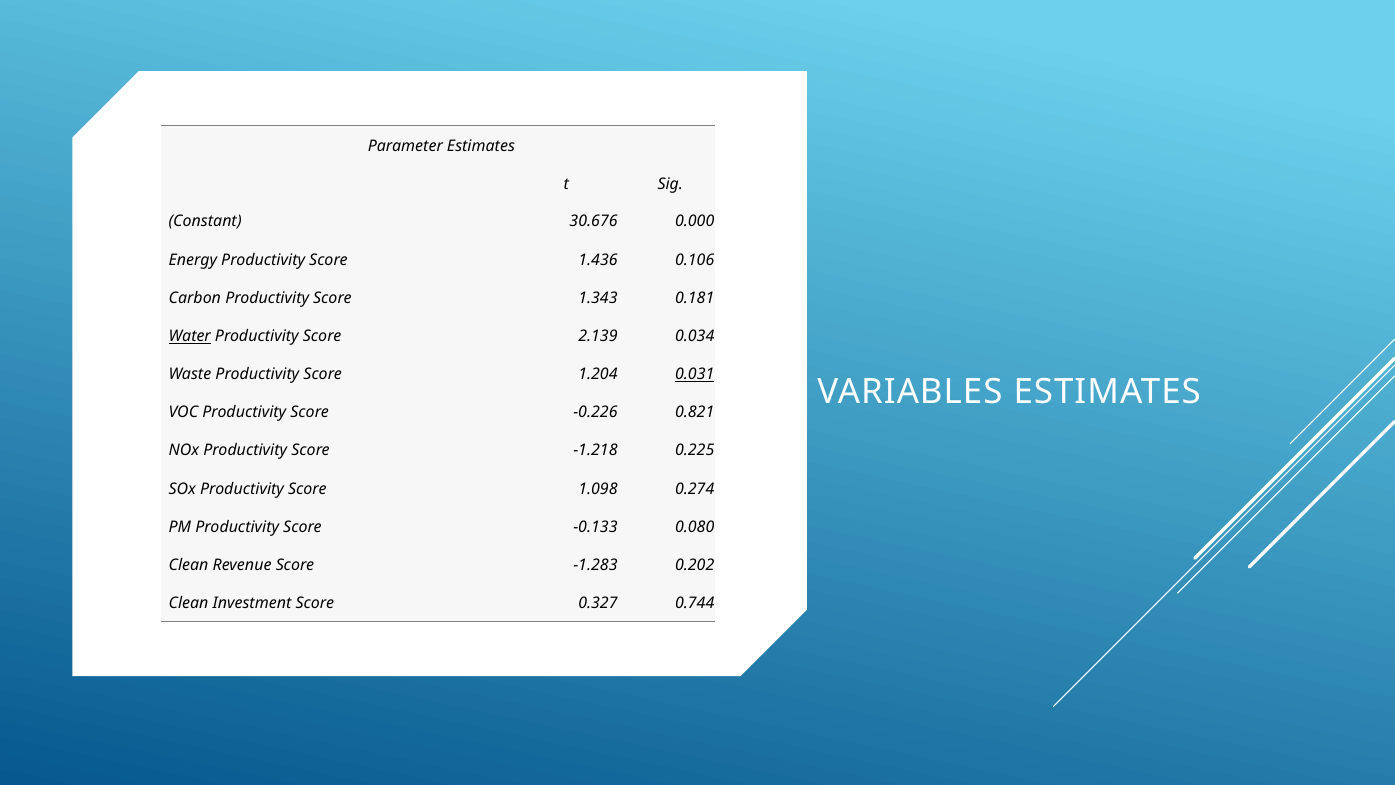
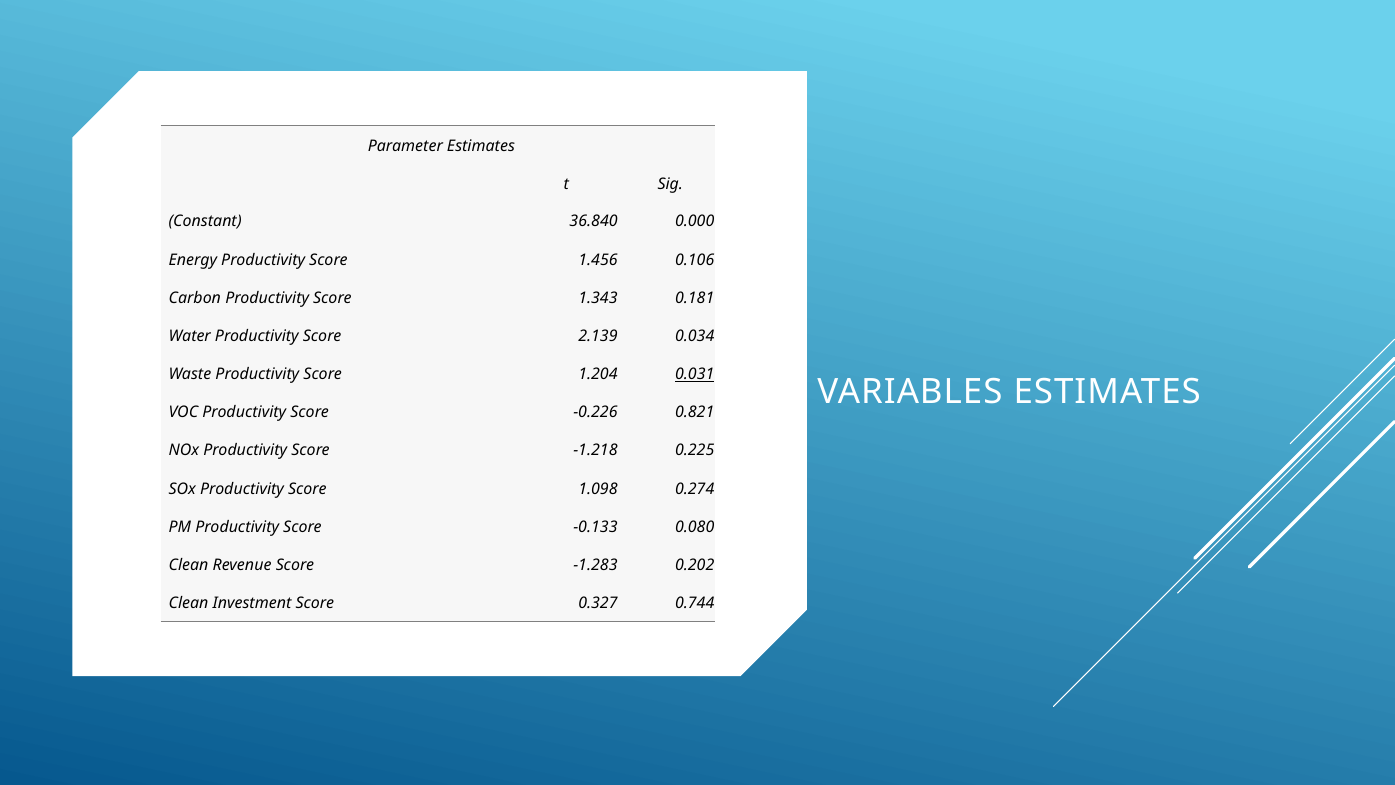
30.676: 30.676 -> 36.840 (594, 222)
1.436: 1.436 -> 1.456 (598, 260)
Water underline: present -> none (190, 336)
